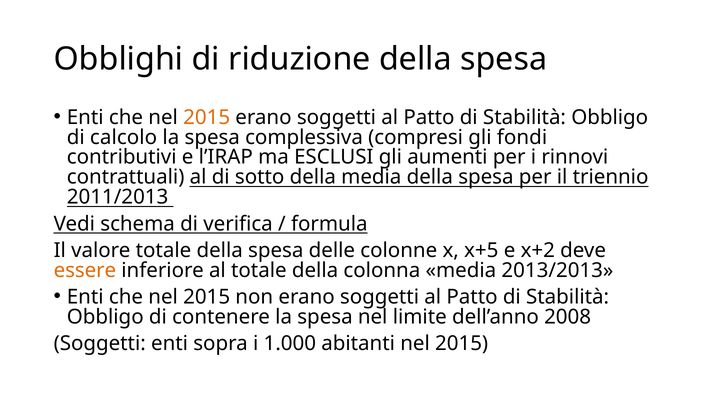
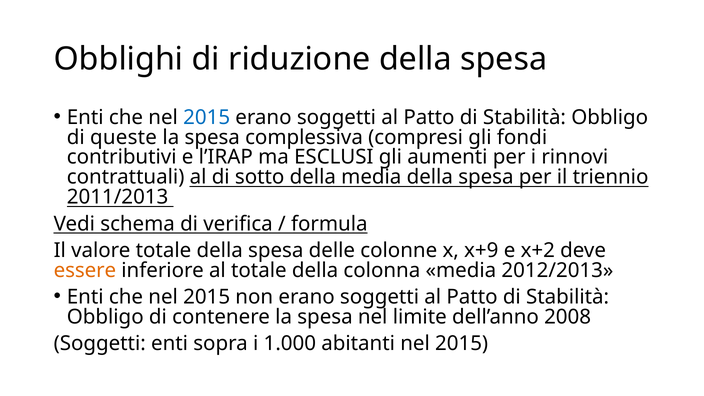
2015 colour: orange -> blue (207, 117)
calcolo: calcolo -> queste (123, 137)
x+5: x+5 -> x+9 (481, 250)
2013/2013: 2013/2013 -> 2012/2013 (557, 270)
